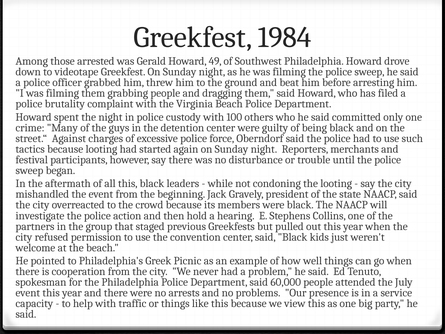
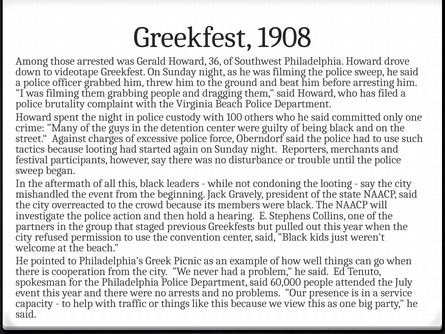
1984: 1984 -> 1908 (285, 37)
49: 49 -> 36 (215, 61)
